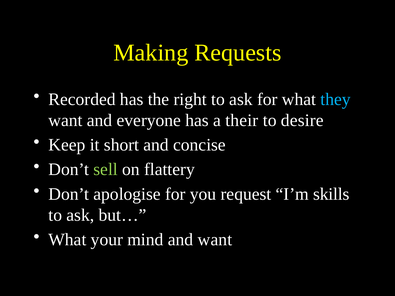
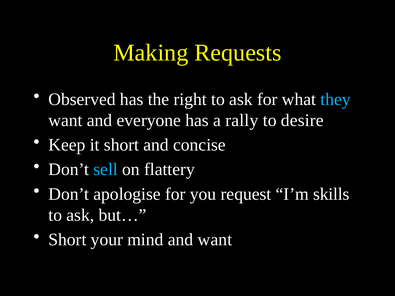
Recorded: Recorded -> Observed (82, 99)
their: their -> rally (242, 120)
sell colour: light green -> light blue (106, 170)
What: What -> Short (67, 240)
